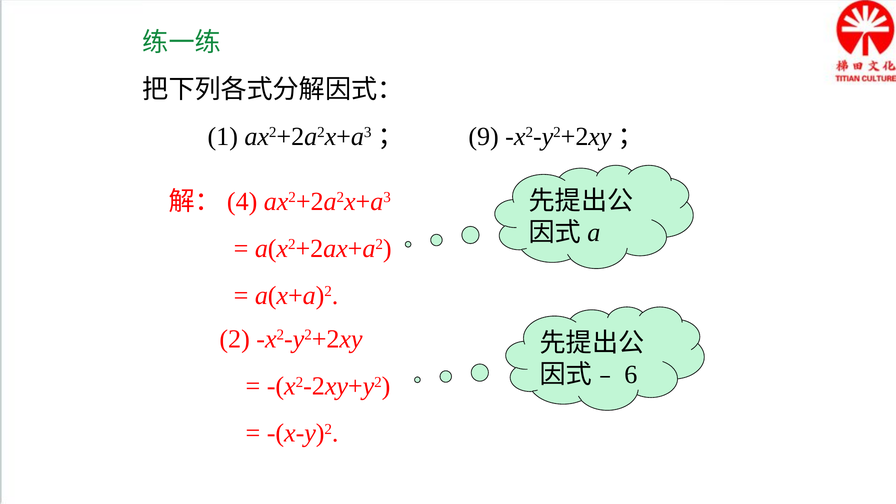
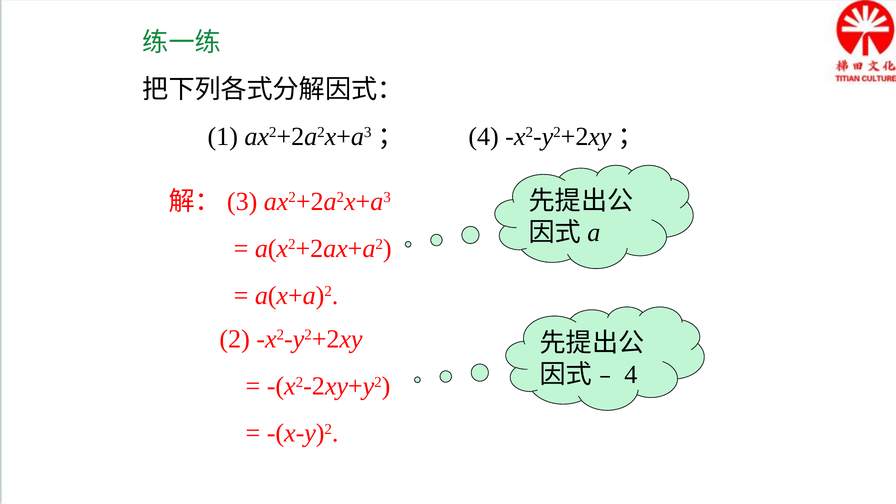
9: 9 -> 4 (484, 137)
4: 4 -> 3 (242, 201)
6: 6 -> 4 (631, 374)
